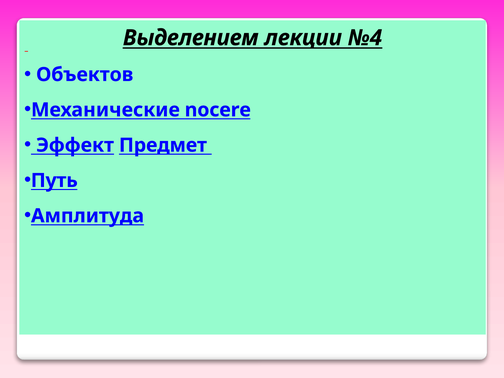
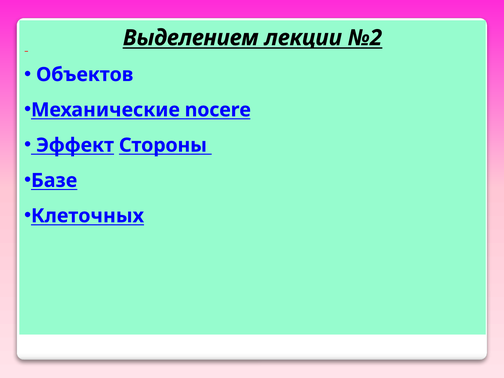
№4: №4 -> №2 (365, 38)
Предмет: Предмет -> Стороны (163, 145)
Путь: Путь -> Базе (54, 181)
Амплитуда: Амплитуда -> Клеточных (87, 216)
